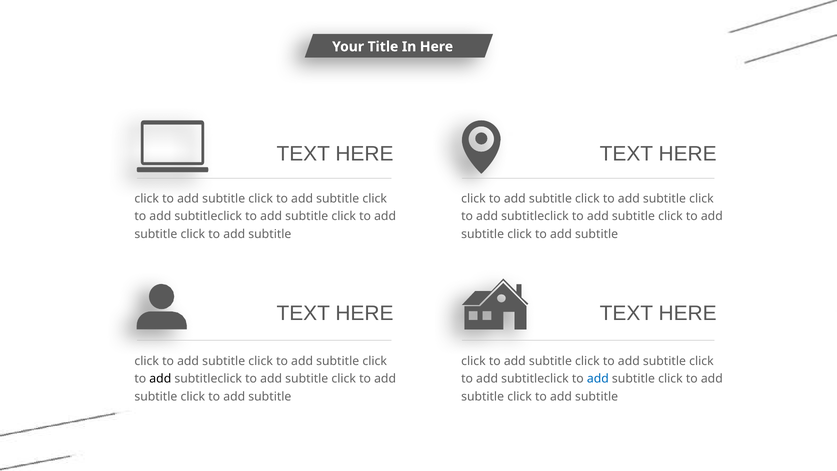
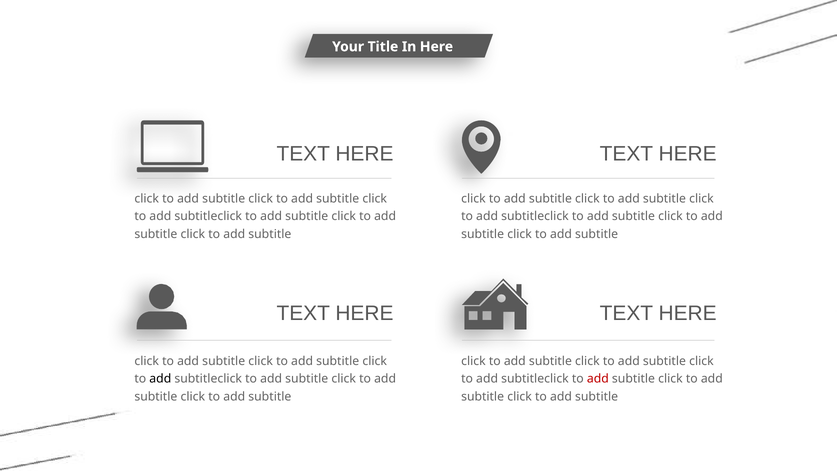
add colour: blue -> red (598, 379)
